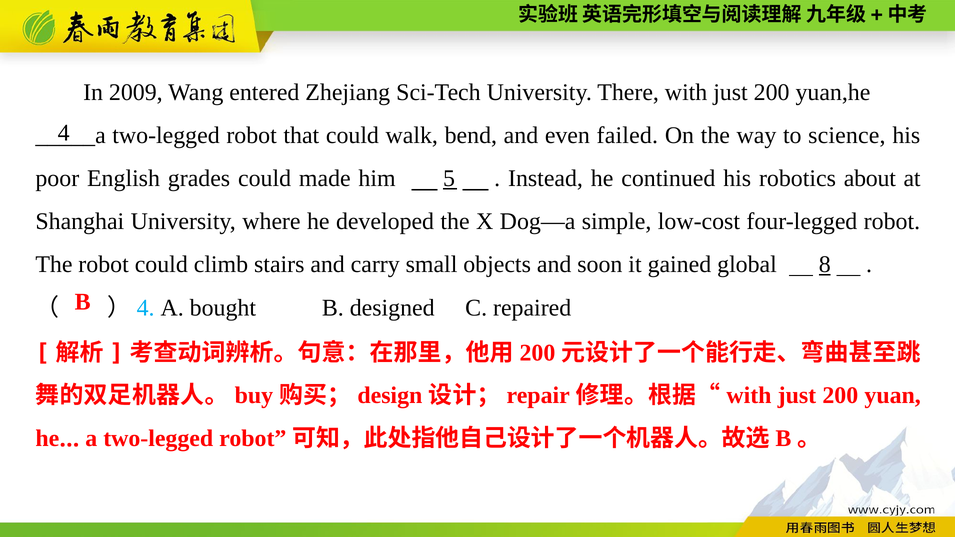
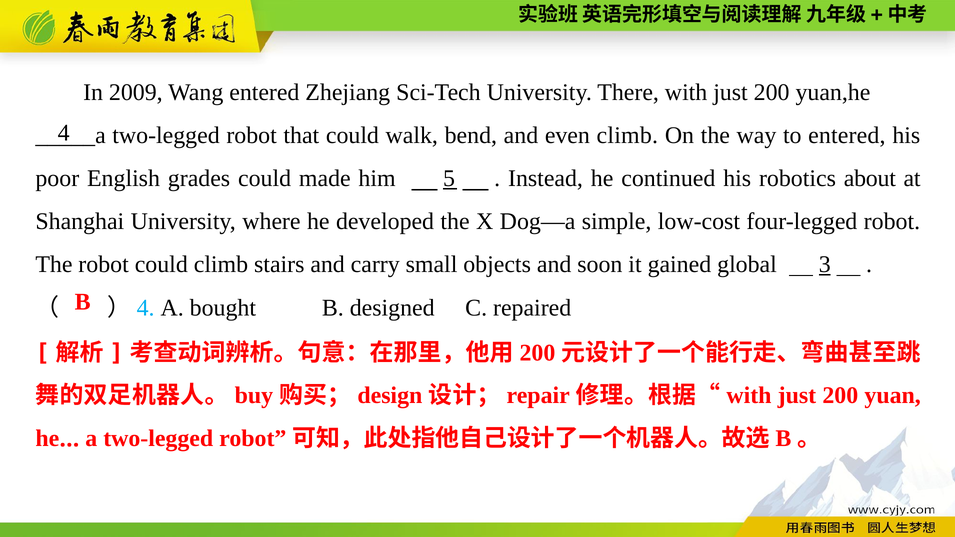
even failed: failed -> climb (627, 135)
to science: science -> entered (847, 135)
8: 8 -> 3 (825, 264)
